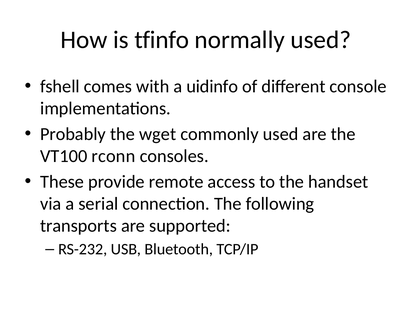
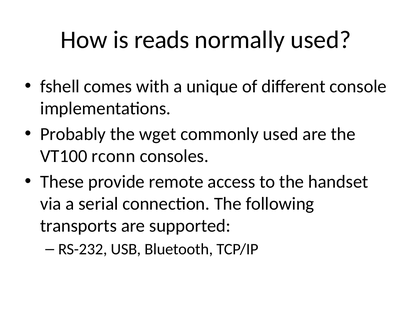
tfinfo: tfinfo -> reads (162, 40)
uidinfo: uidinfo -> unique (212, 86)
